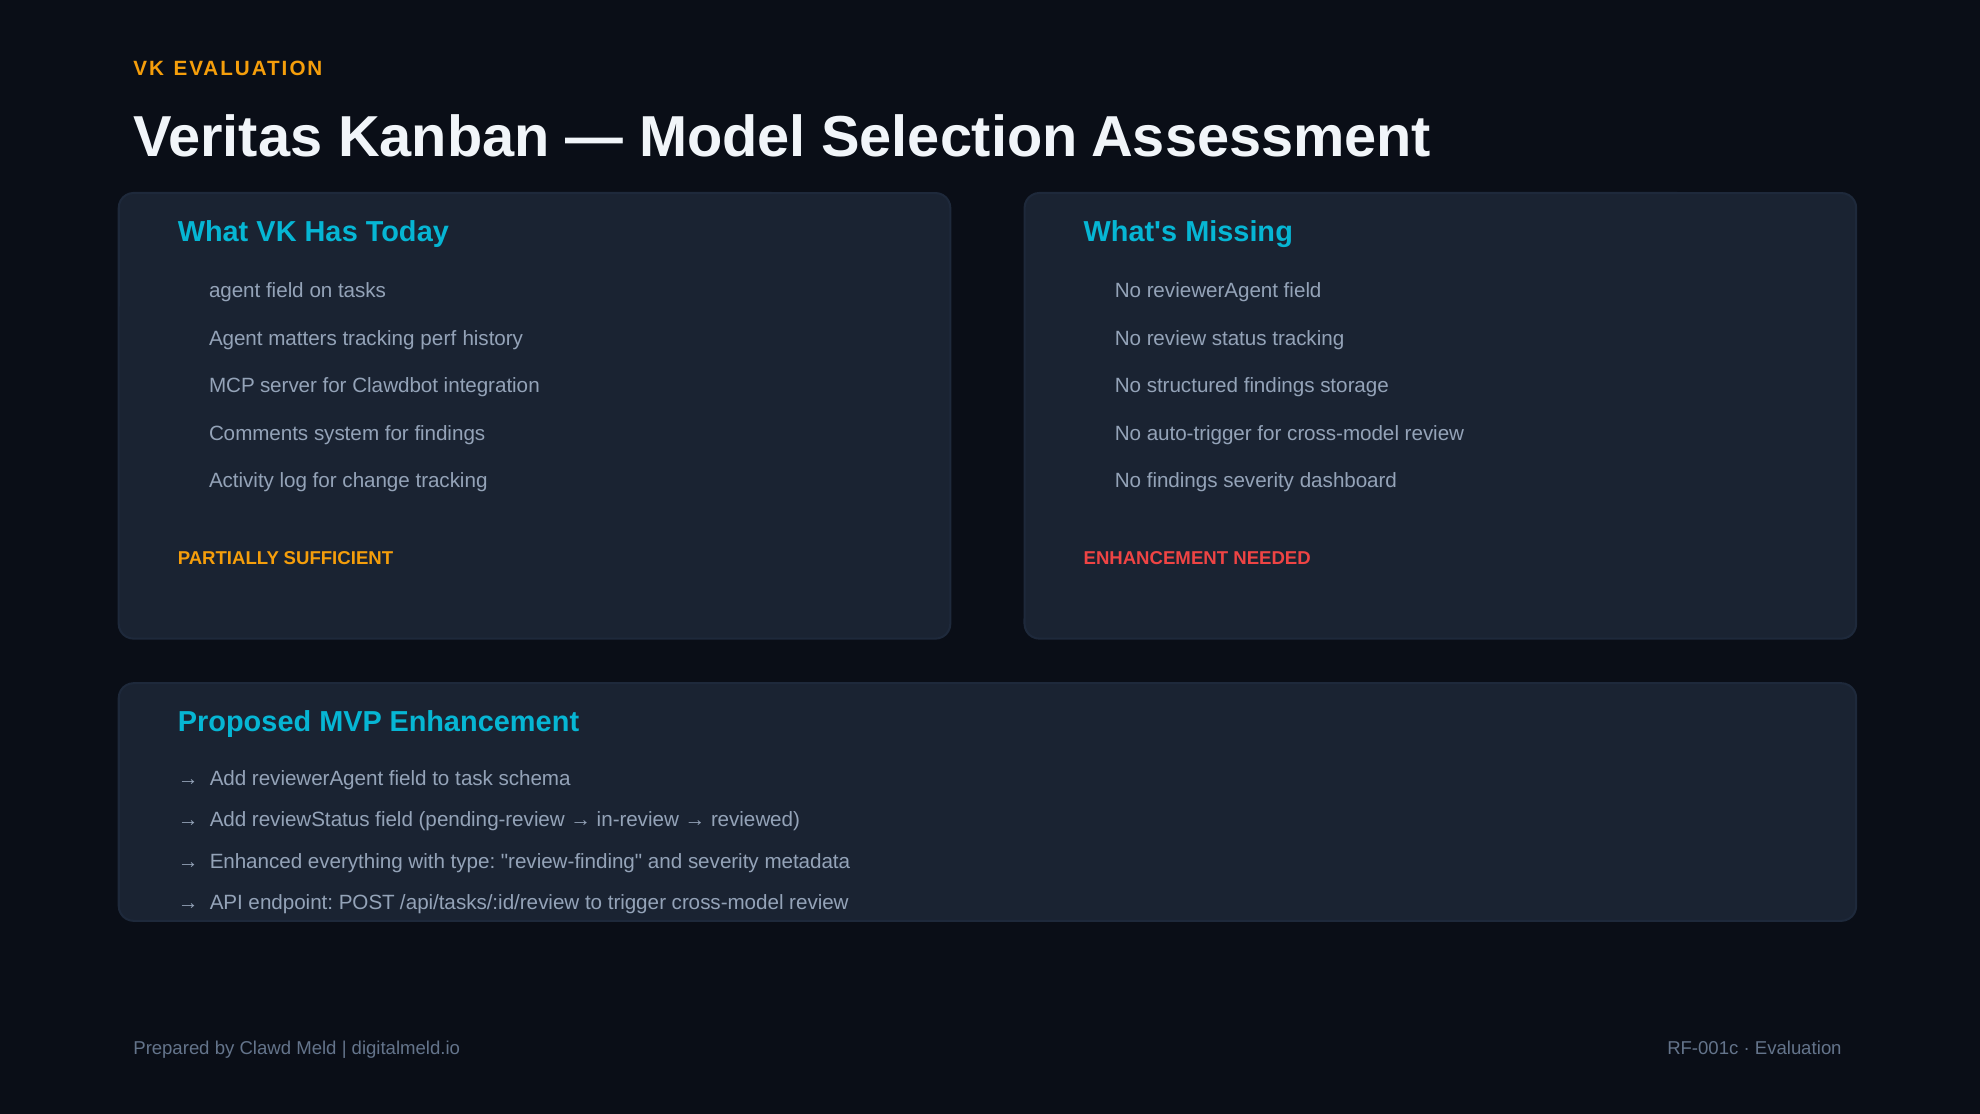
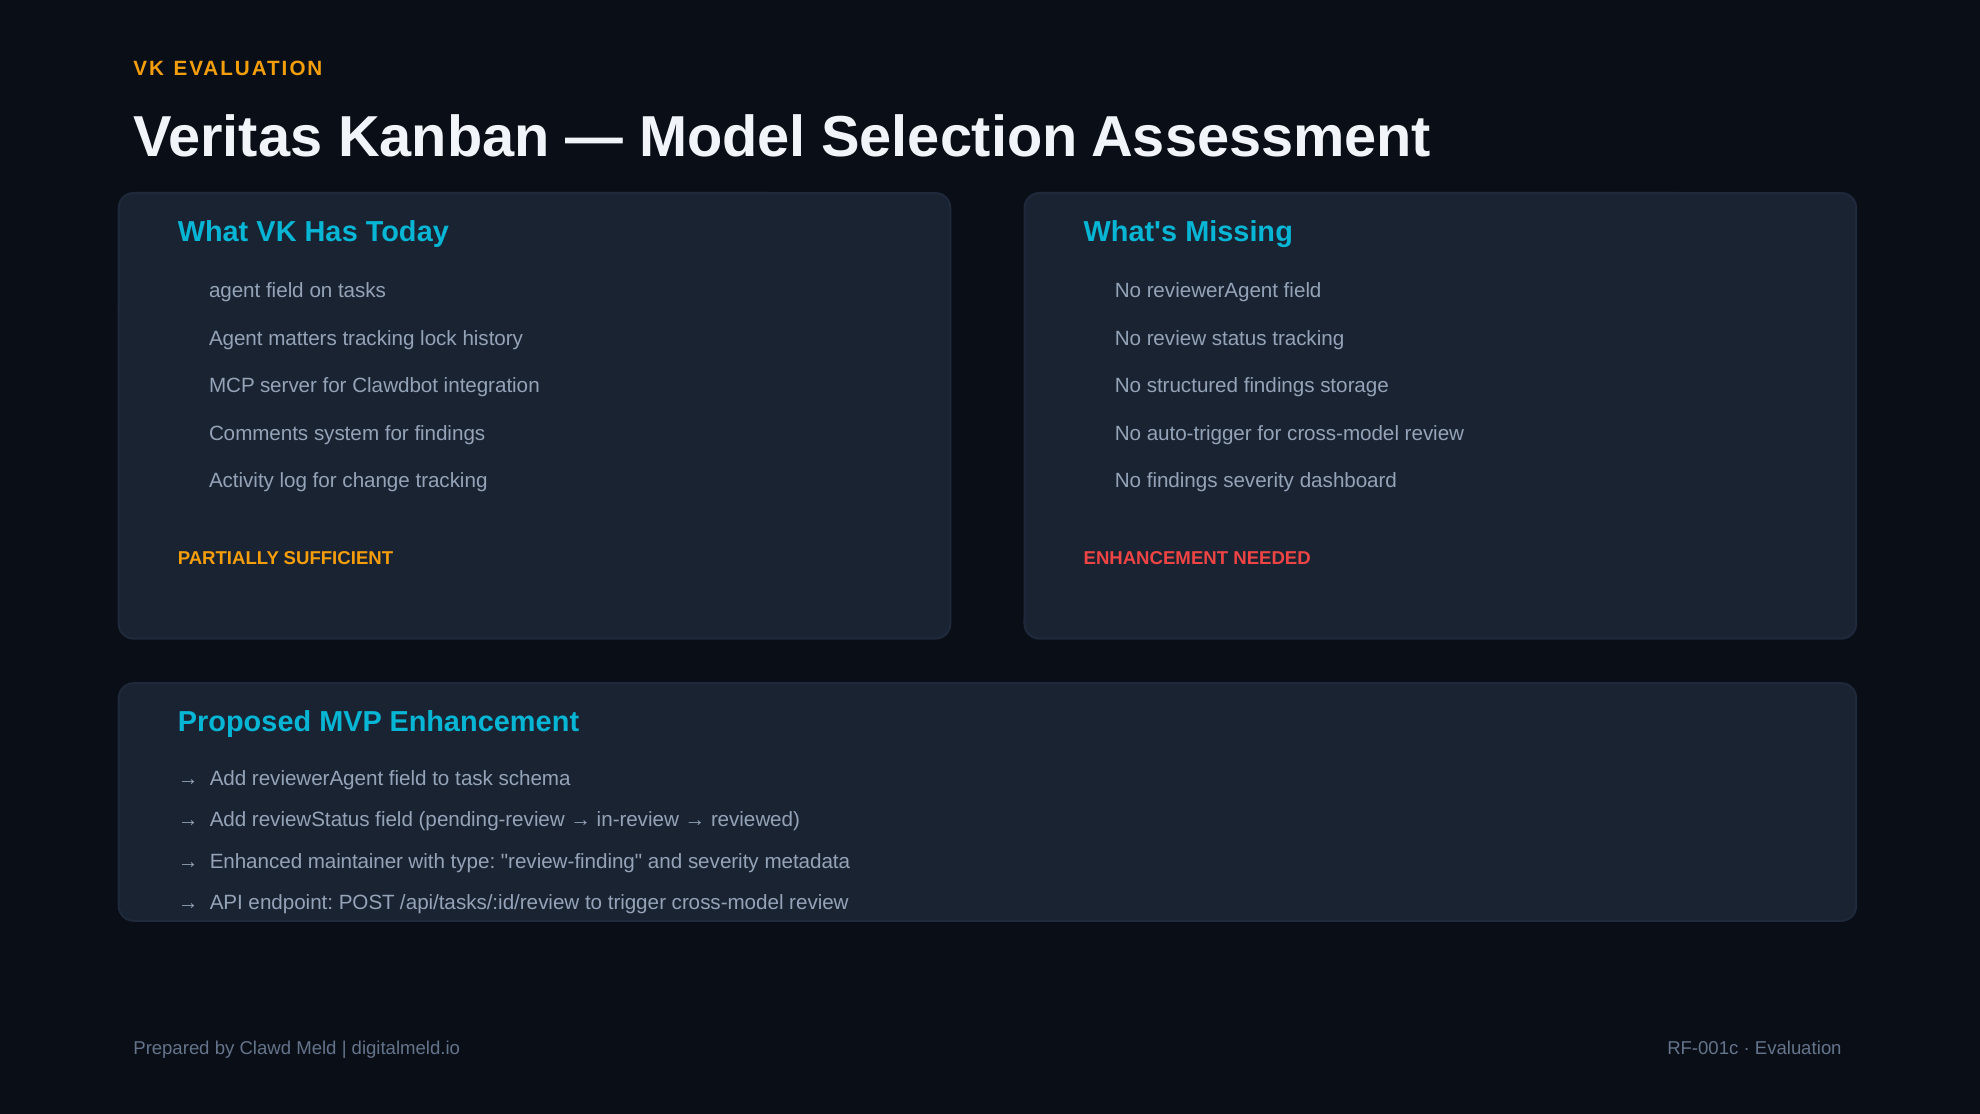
perf: perf -> lock (438, 338)
everything: everything -> maintainer (355, 861)
